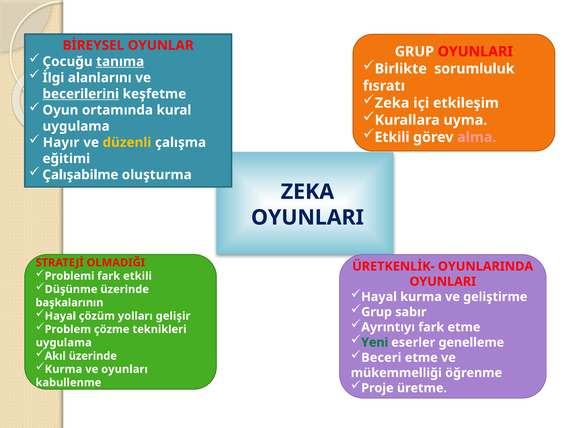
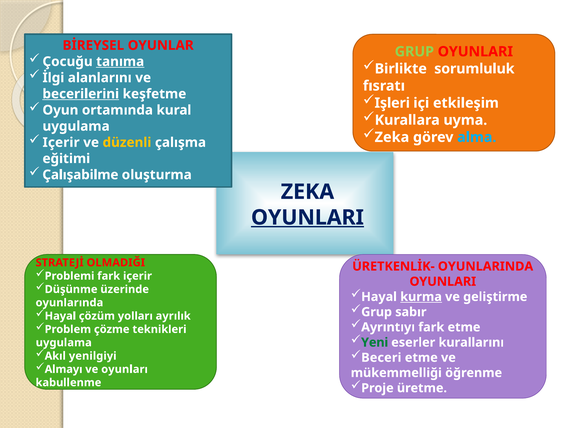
GRUP colour: white -> light green (414, 52)
Zeka: Zeka -> Işleri (392, 103)
Etkili: Etkili -> Zeka (392, 137)
alma colour: pink -> light blue (477, 137)
Hayır: Hayır -> Içerir (61, 143)
OYUNLARI underline: none -> present (307, 218)
fark etkili: etkili -> içerir (137, 276)
kurma underline: none -> present (421, 297)
başkalarının: başkalarının -> oyunlarında (69, 303)
gelişir: gelişir -> ayrılık (173, 316)
genelleme: genelleme -> kurallarını (471, 343)
Akıl üzerinde: üzerinde -> yenilgiyi (93, 356)
Kurma: Kurma -> Almayı (64, 369)
